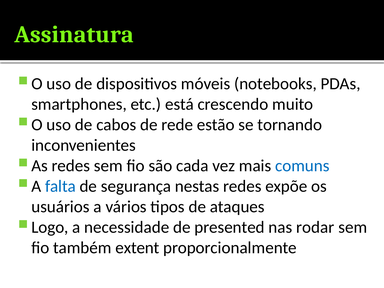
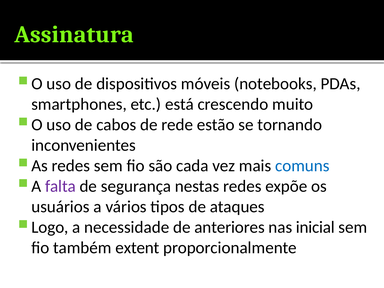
falta colour: blue -> purple (60, 186)
presented: presented -> anteriores (230, 227)
rodar: rodar -> inicial (315, 227)
